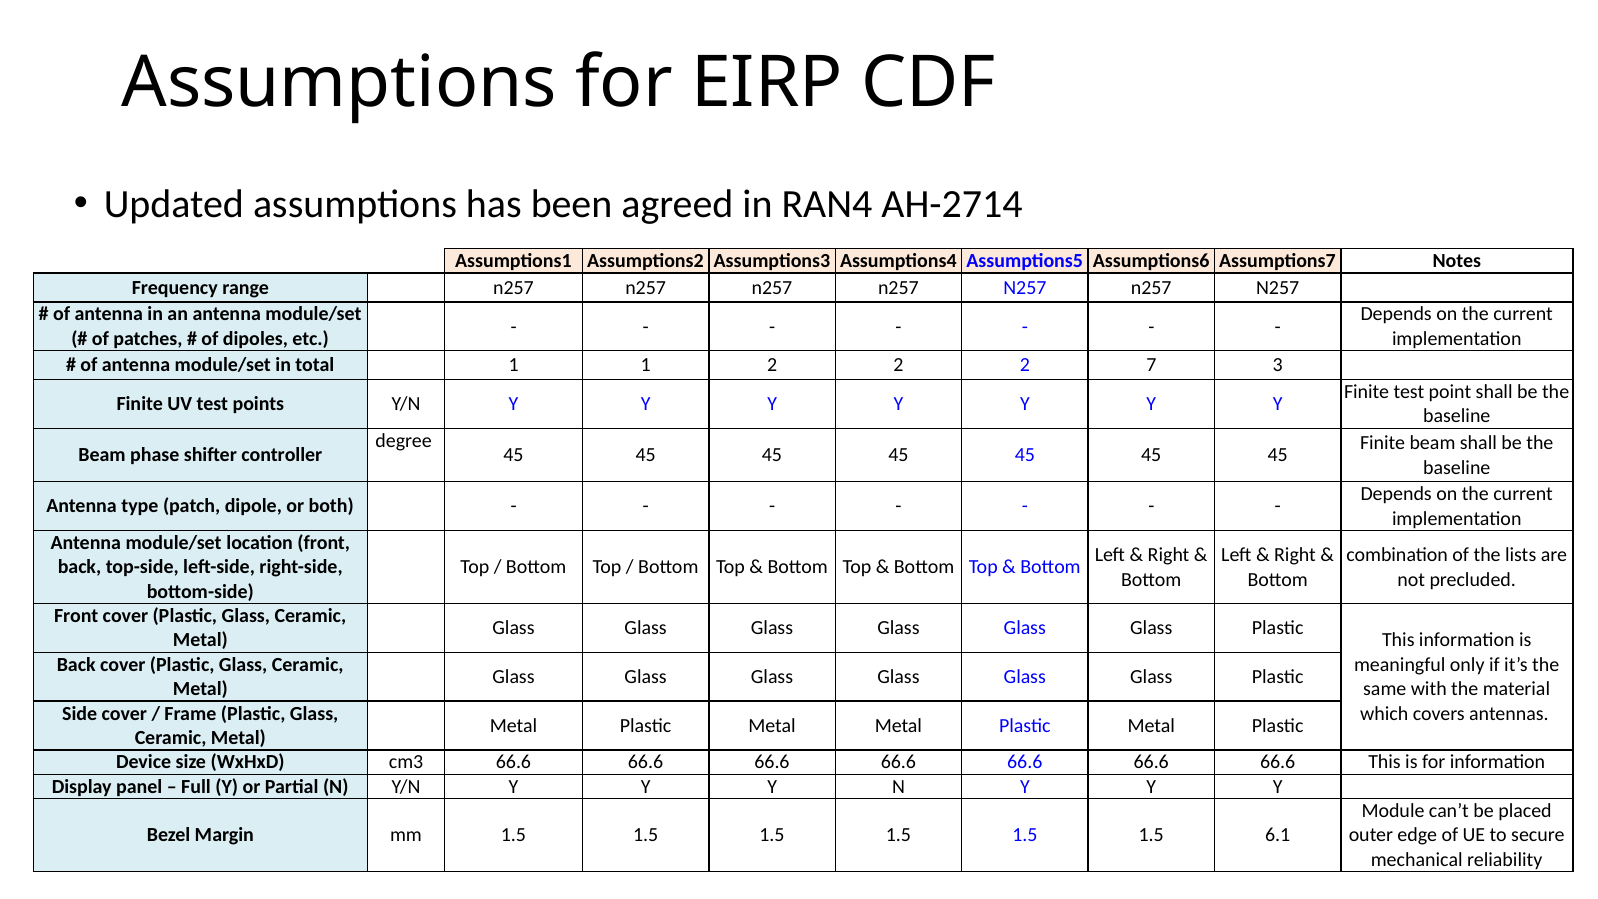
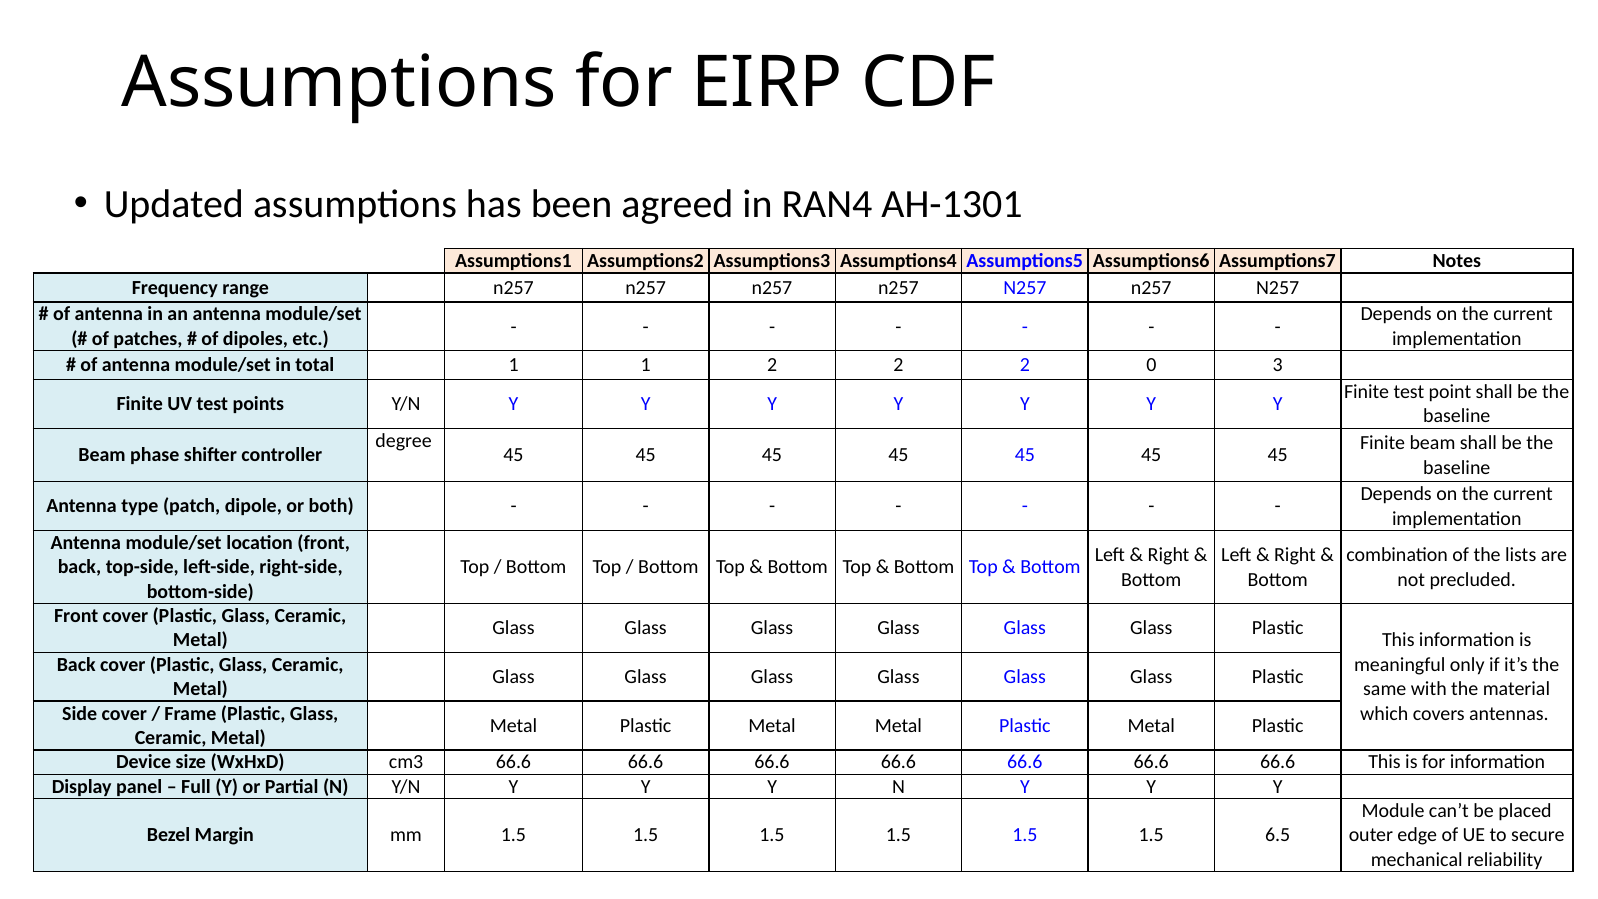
AH-2714: AH-2714 -> AH-1301 (952, 204)
7: 7 -> 0 (1151, 365)
6.1: 6.1 -> 6.5 (1278, 835)
